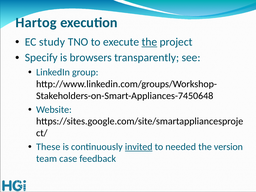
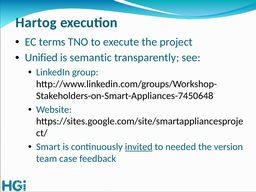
study: study -> terms (52, 42)
the underline: present -> none (149, 42)
Specify: Specify -> Unified (41, 58)
browsers: browsers -> semantic (91, 58)
These: These -> Smart (48, 147)
